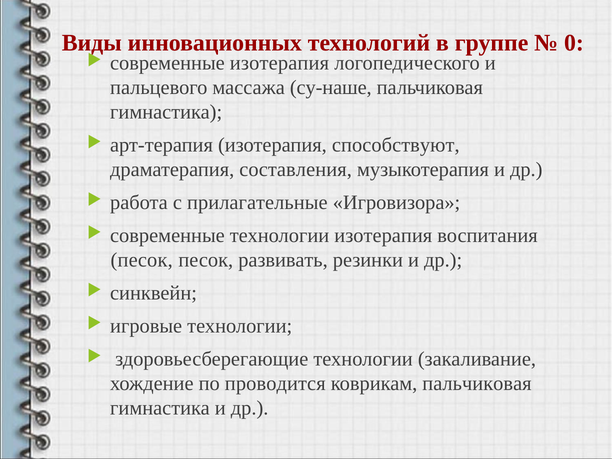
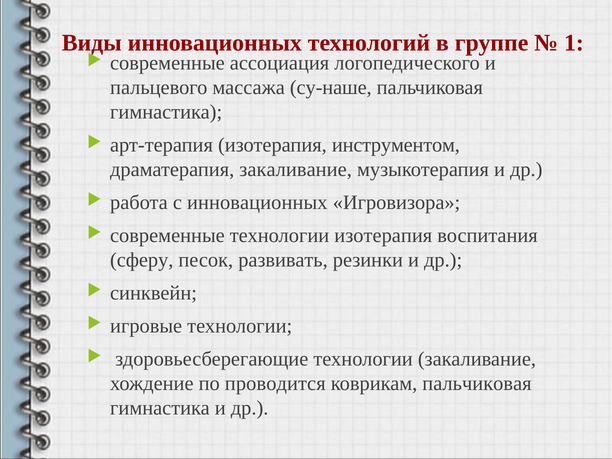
0: 0 -> 1 (574, 43)
современные изотерапия: изотерапия -> ассоциация (280, 63)
способствуют: способствуют -> инструментом (396, 145)
драматерапия составления: составления -> закаливание (296, 170)
с прилагательные: прилагательные -> инновационных (257, 203)
песок: песок -> сферу (142, 260)
